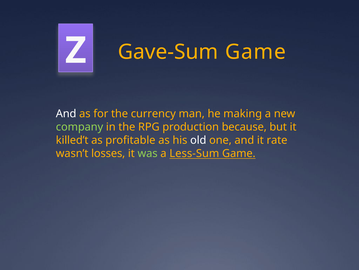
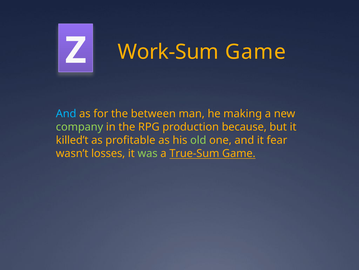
Gave-Sum: Gave-Sum -> Work-Sum (168, 52)
And colour: white -> light blue (66, 114)
currency: currency -> between (153, 114)
old colour: white -> light green (198, 140)
rate: rate -> fear (277, 140)
Less-Sum: Less-Sum -> True-Sum (194, 153)
